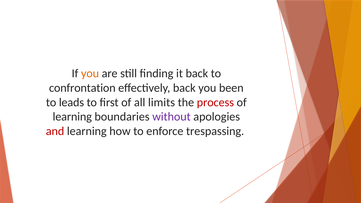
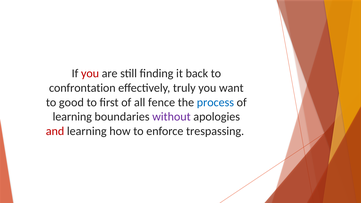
you colour: orange -> red (90, 73)
effectively back: back -> truly (184, 88)
been: been -> want (231, 88)
leads: leads -> good (71, 102)
limits: limits -> fence (162, 102)
process colour: red -> blue (215, 102)
